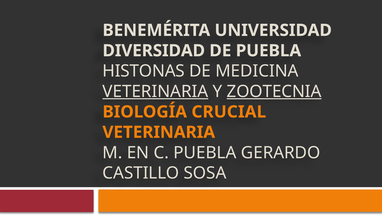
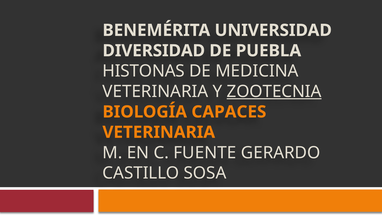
VETERINARIA underline: present -> none (155, 91)
CRUCIAL: CRUCIAL -> CAPACES (229, 112)
C PUEBLA: PUEBLA -> FUENTE (205, 153)
